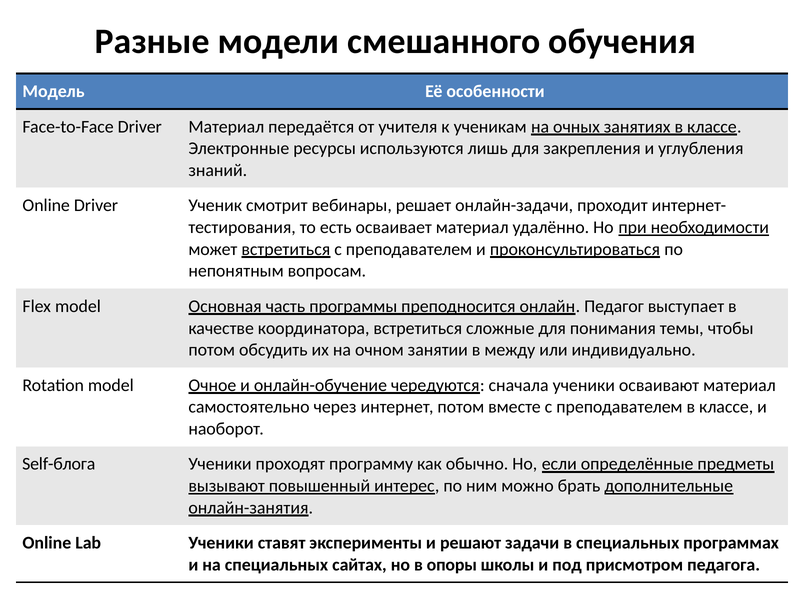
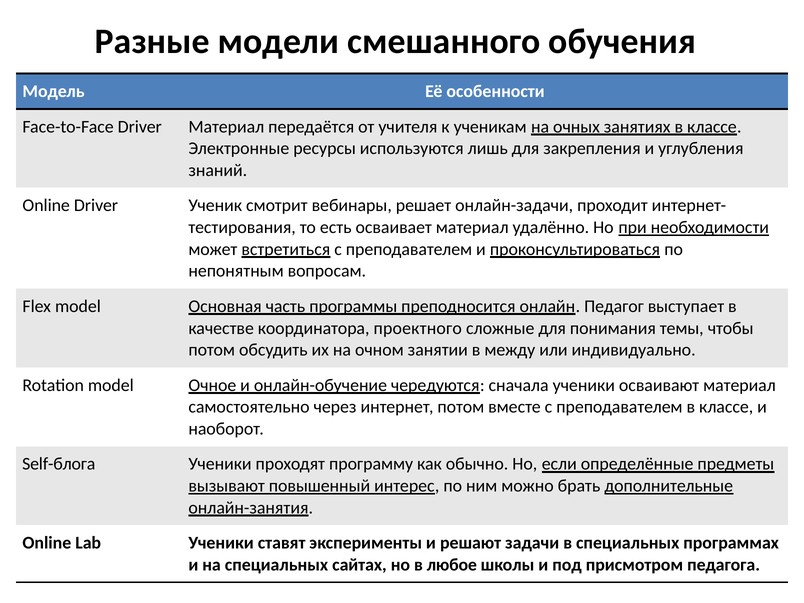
координатора встретиться: встретиться -> проектного (418, 328)
опоры: опоры -> любое (452, 565)
